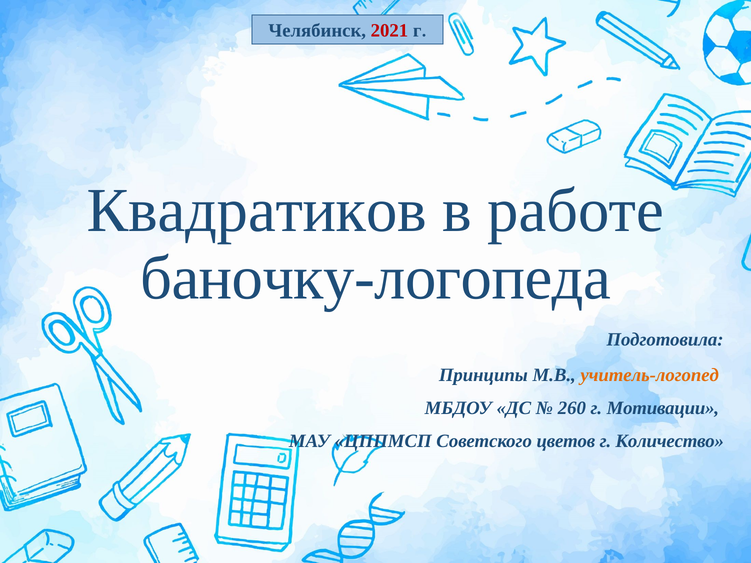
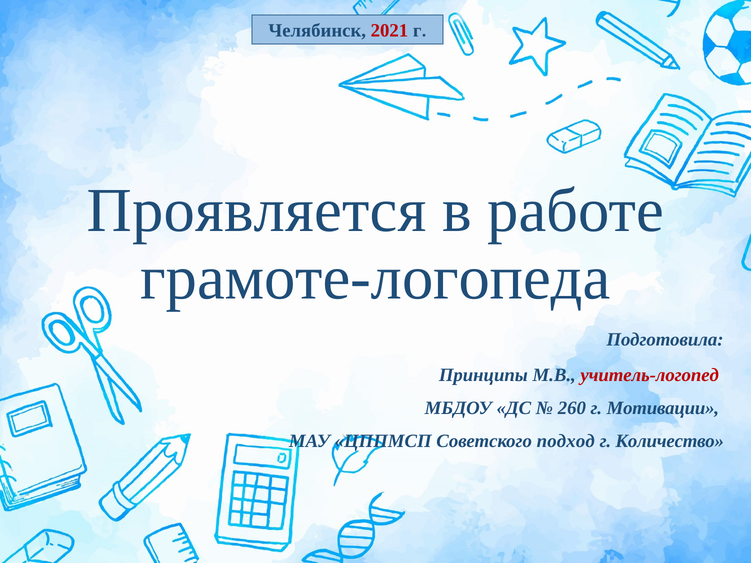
Квадратиков: Квадратиков -> Проявляется (257, 210)
баночку-логопеда: баночку-логопеда -> грамоте-логопеда (375, 278)
учитель-логопед colour: orange -> red (650, 375)
цветов: цветов -> подход (566, 441)
